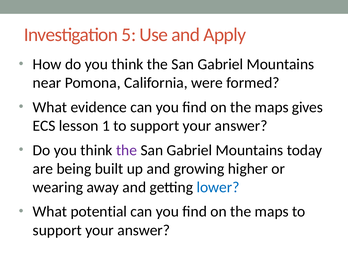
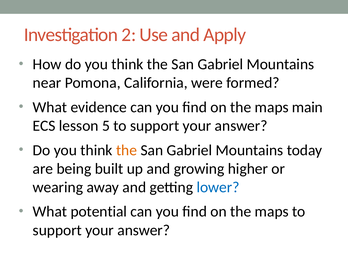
5: 5 -> 2 (129, 35)
gives: gives -> main (307, 107)
1: 1 -> 5 (106, 126)
the colour: purple -> orange (127, 150)
